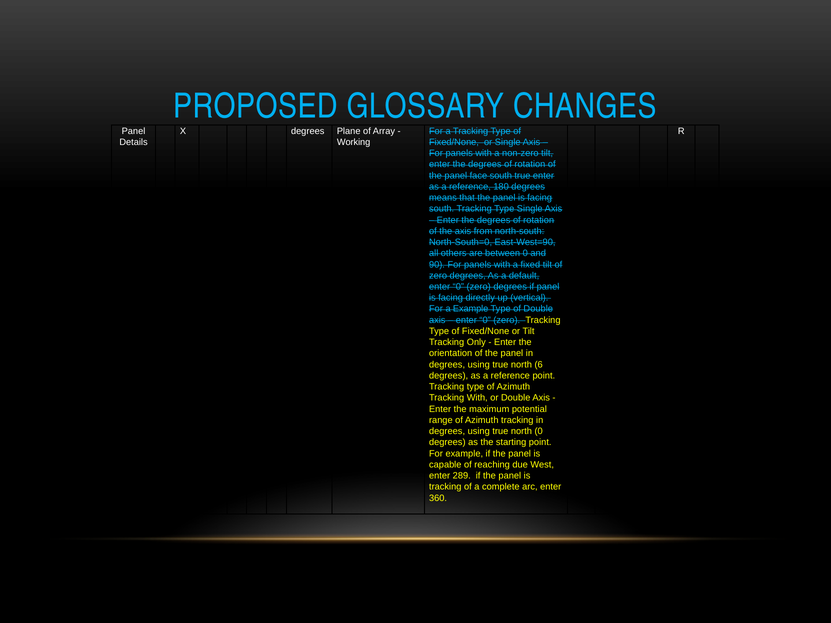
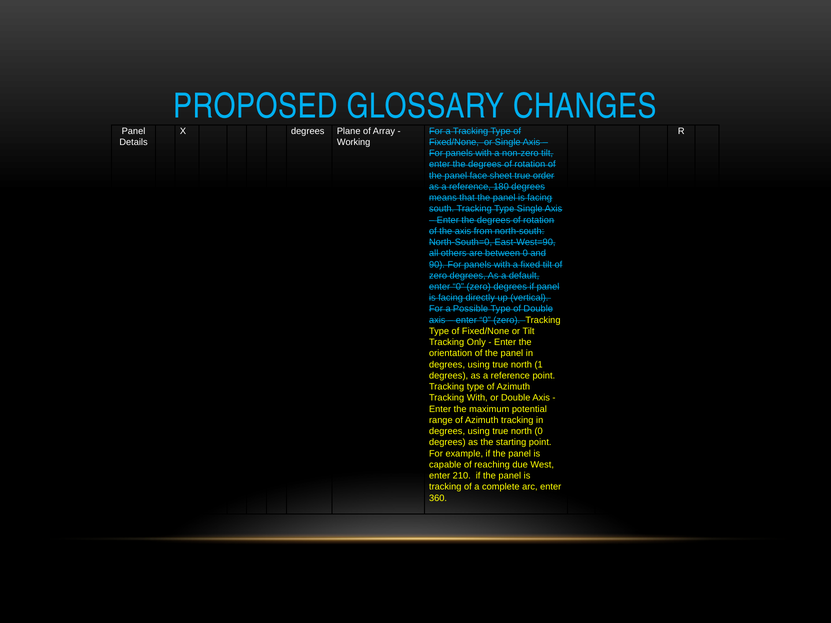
face south: south -> sheet (501, 176)
true enter: enter -> order (544, 176)
a Example: Example -> Possible (471, 309)
6: 6 -> 1 (539, 365)
289: 289 -> 210 (462, 476)
